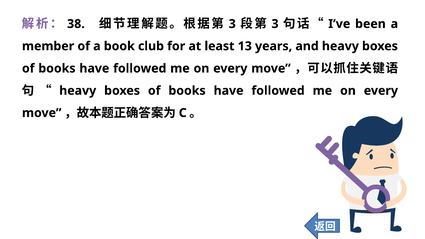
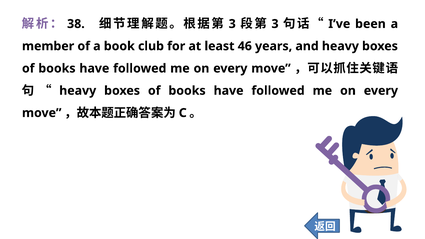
13: 13 -> 46 (245, 46)
